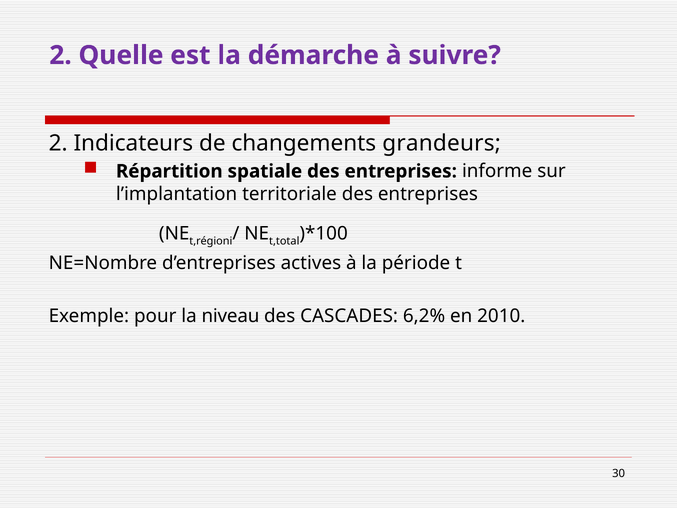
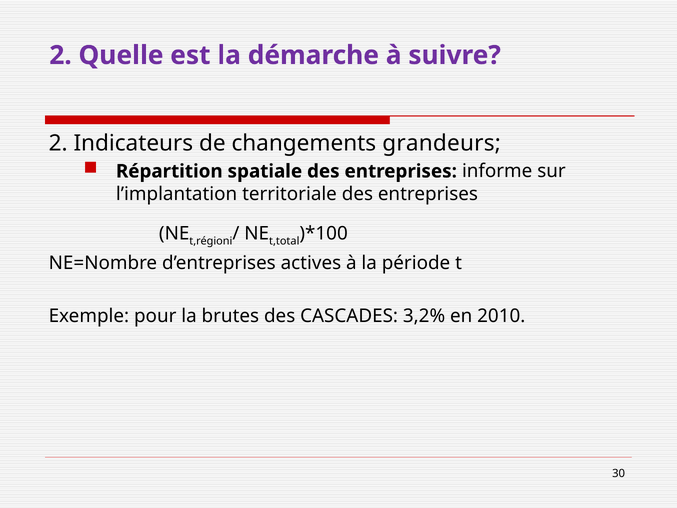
niveau: niveau -> brutes (230, 316)
6,2%: 6,2% -> 3,2% (424, 316)
